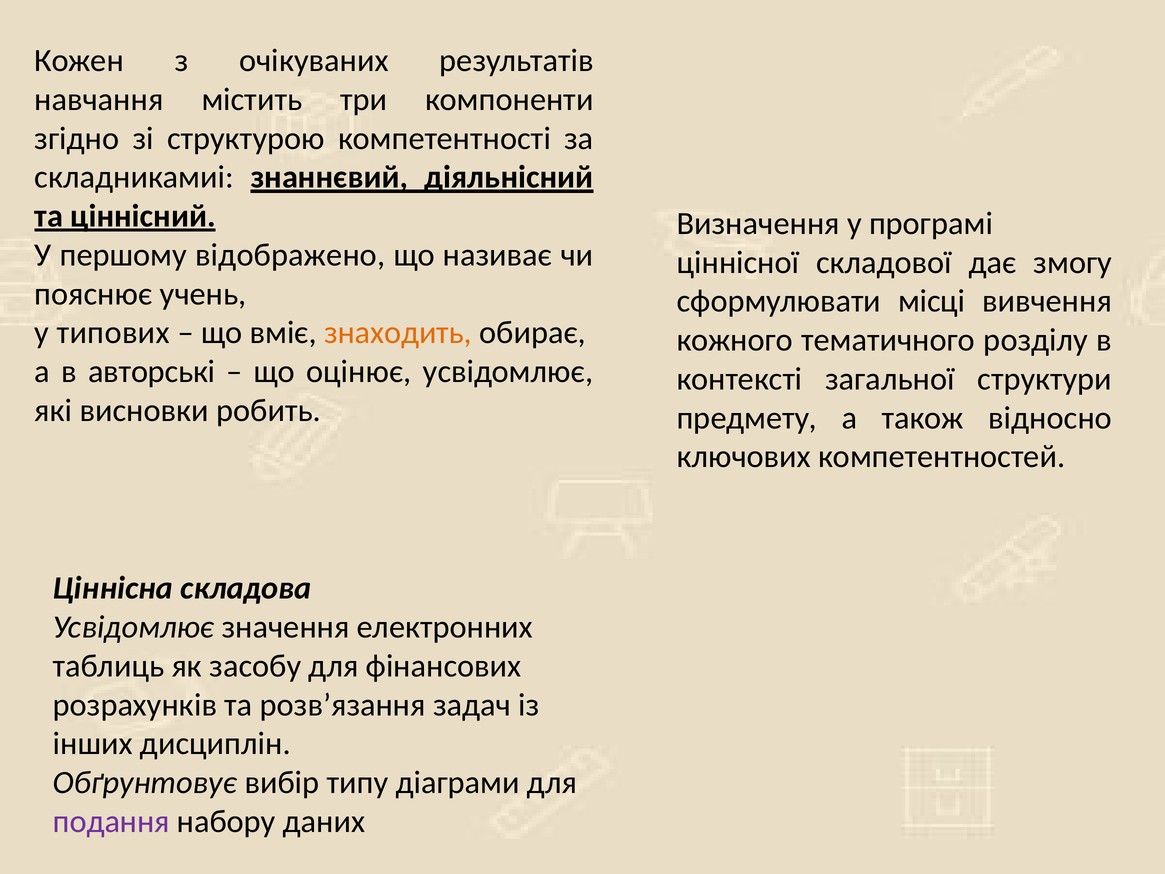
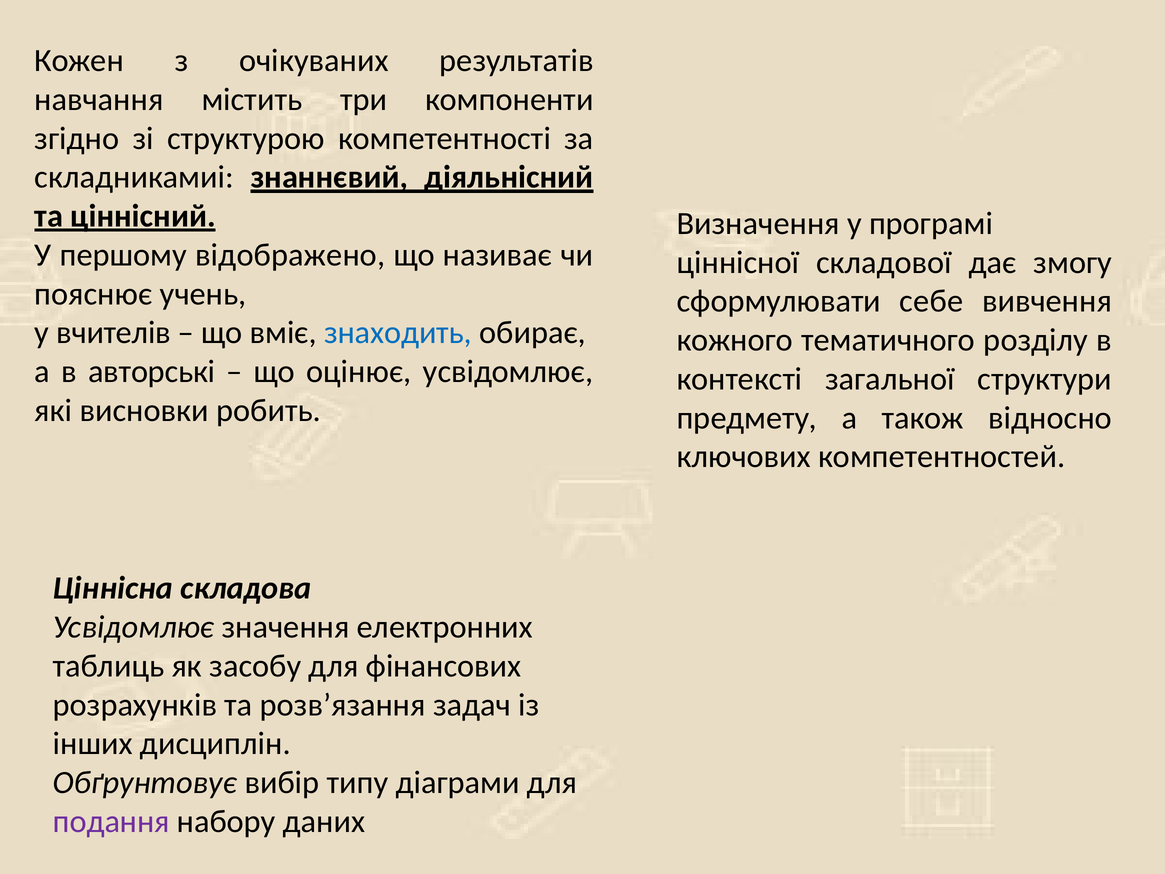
місці: місці -> себе (931, 301)
типових: типових -> вчителів (114, 333)
знаходить colour: orange -> blue (398, 333)
